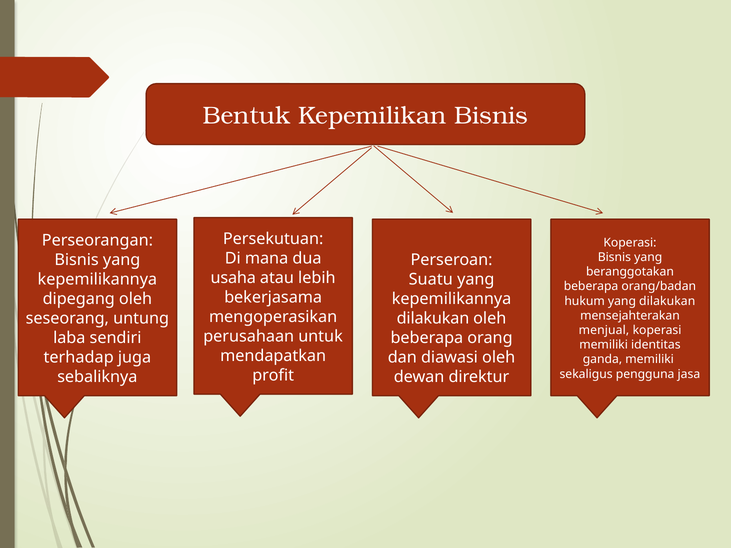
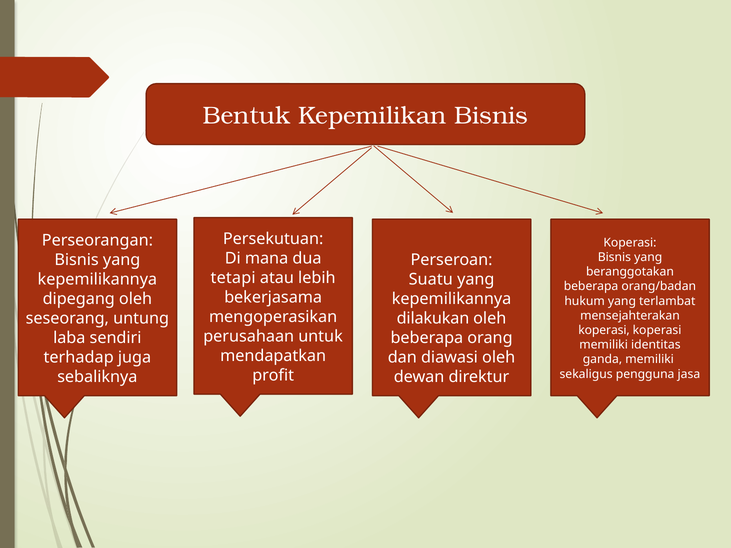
usaha: usaha -> tetapi (233, 278)
yang dilakukan: dilakukan -> terlambat (667, 301)
menjual: menjual -> koperasi (604, 330)
